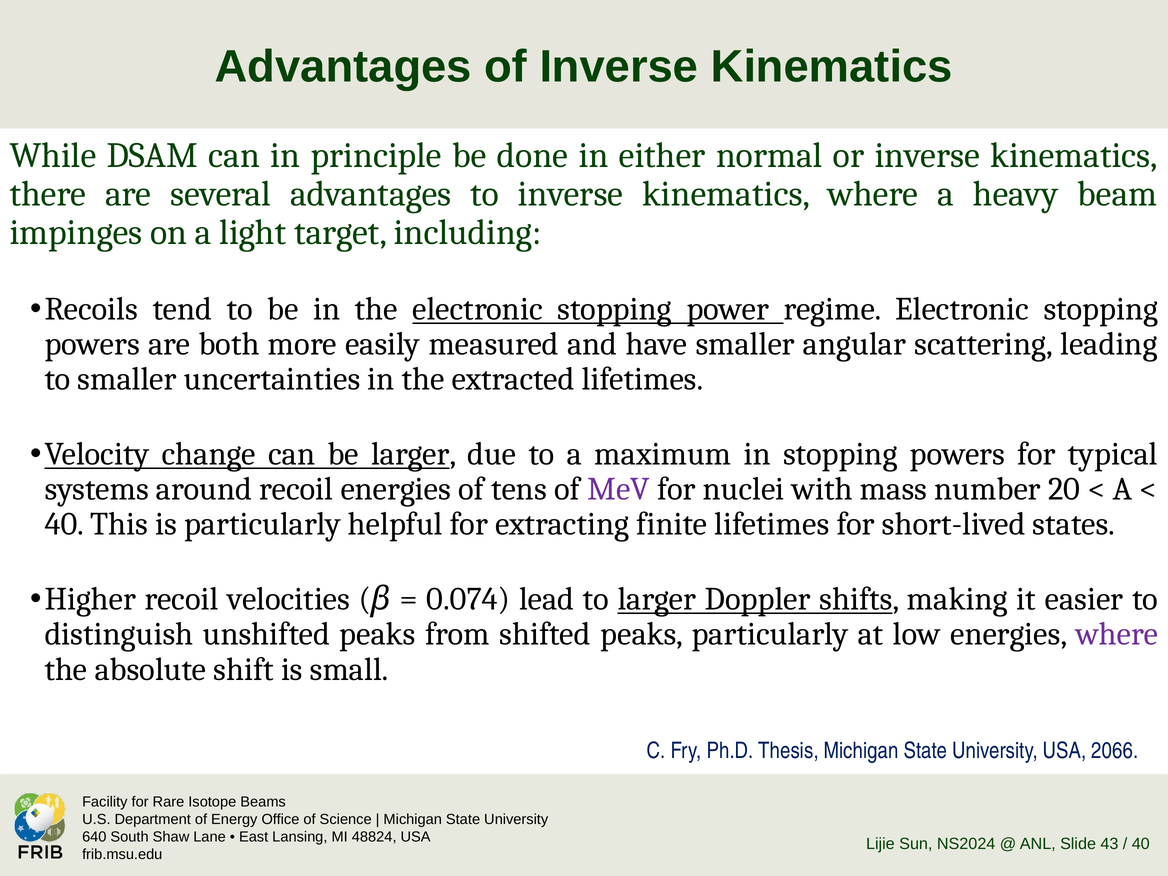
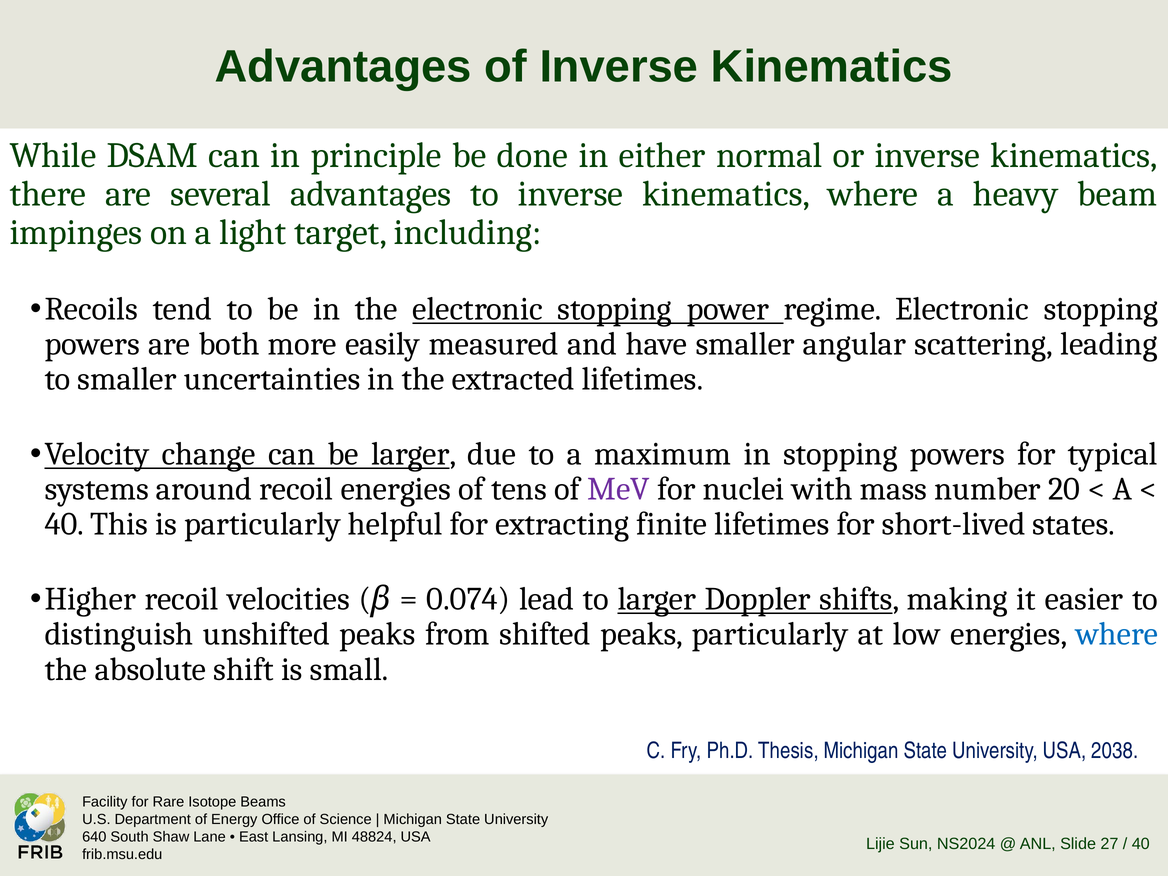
where colour: purple -> blue (1117, 634)
2066: 2066 -> 2038 (1115, 751)
43: 43 -> 27 (1109, 844)
